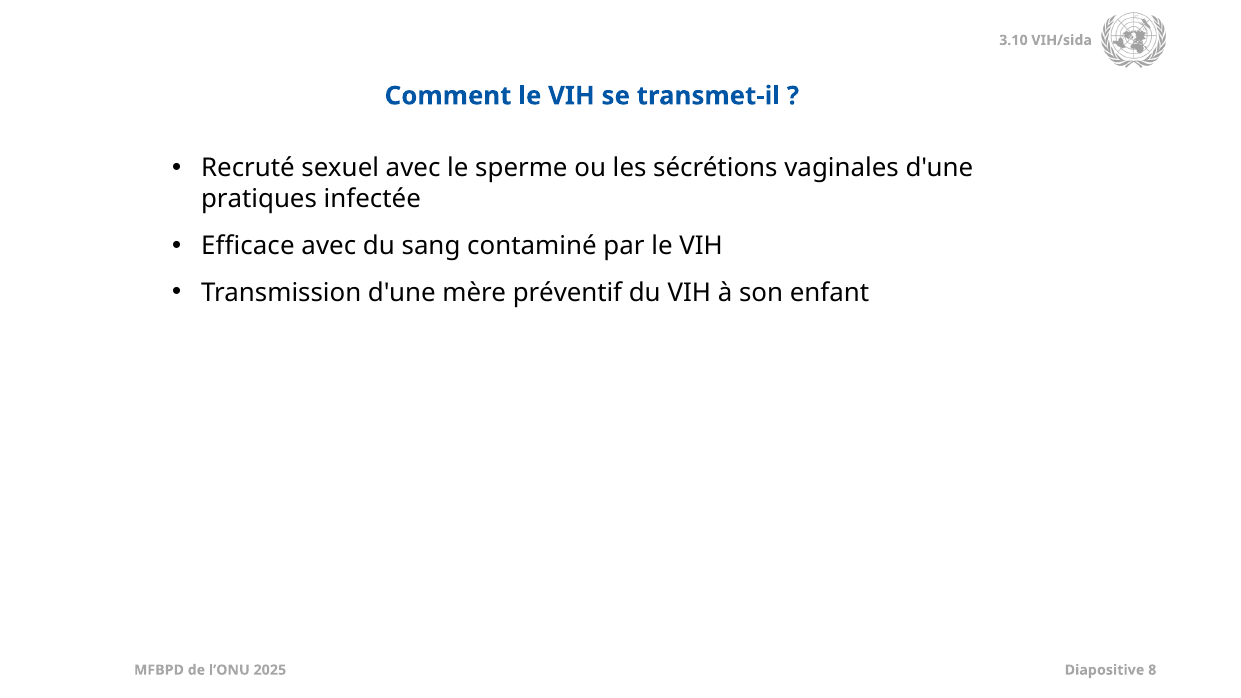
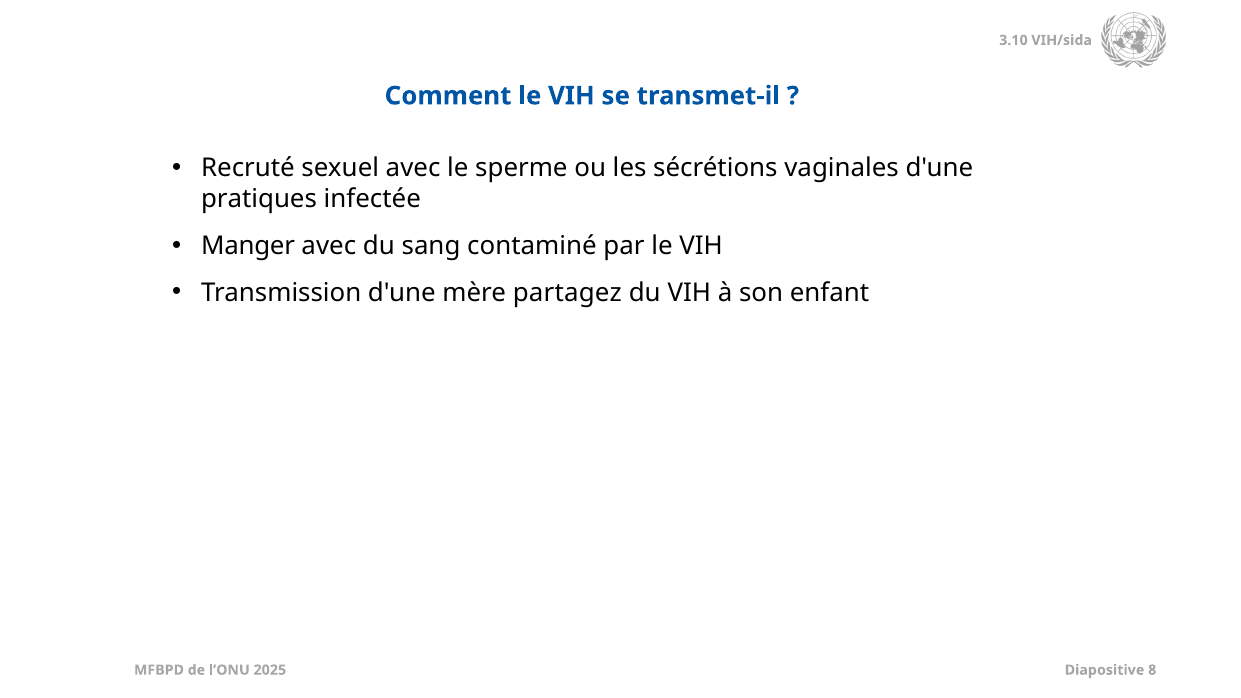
Efficace: Efficace -> Manger (248, 246)
préventif: préventif -> partagez (567, 293)
